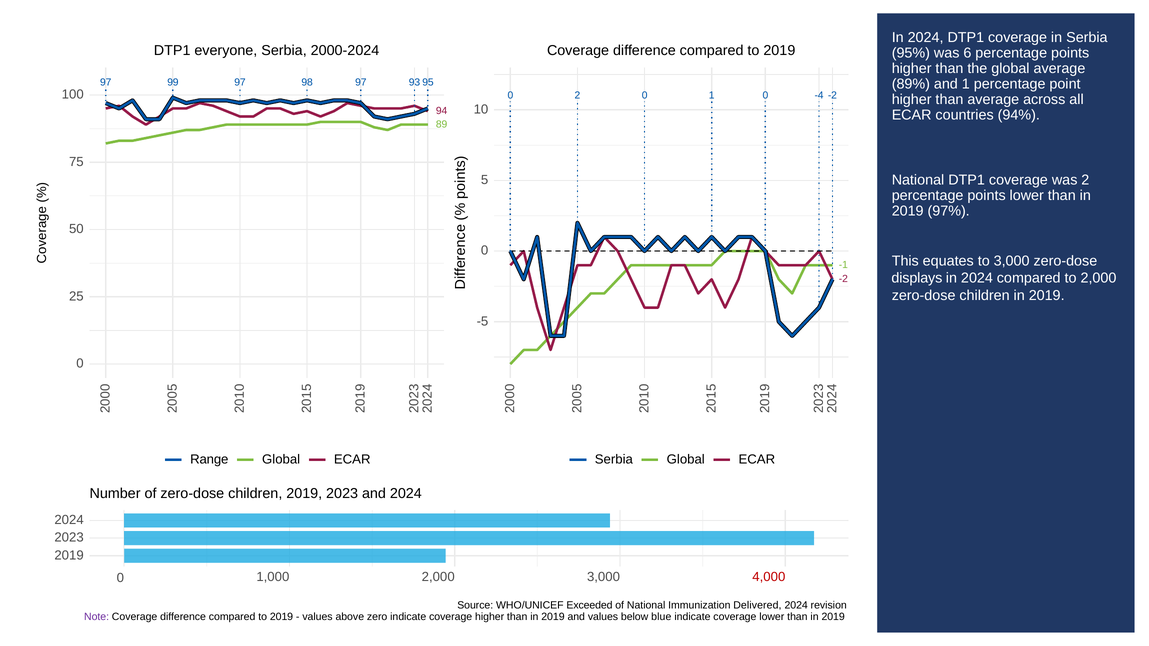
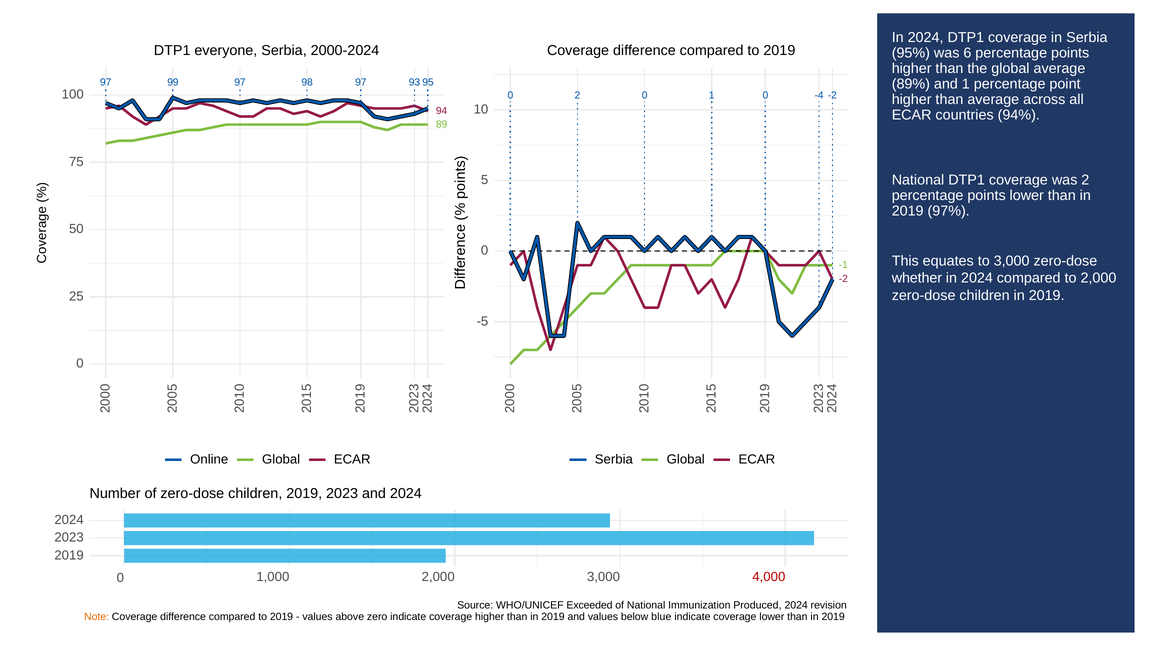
displays: displays -> whether (917, 278)
Range: Range -> Online (209, 460)
Delivered: Delivered -> Produced (757, 606)
Note colour: purple -> orange (97, 617)
